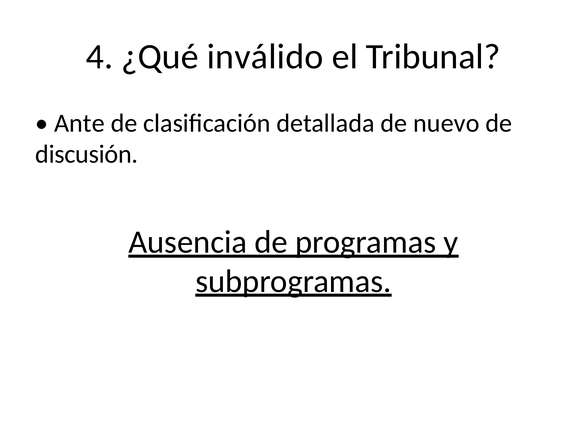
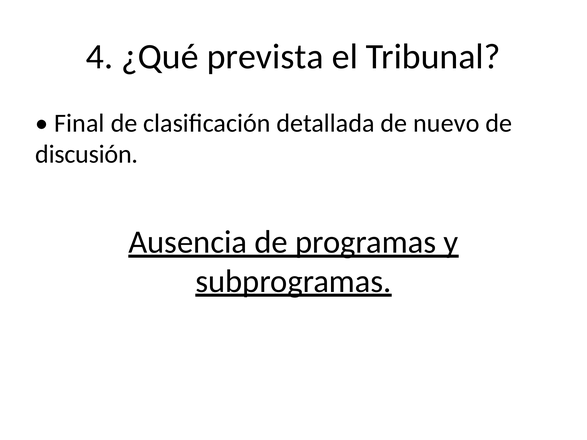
inválido: inválido -> prevista (265, 57)
Ante: Ante -> Final (79, 123)
